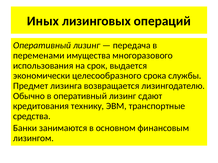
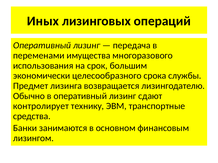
выдается: выдается -> большим (128, 66)
кредитования: кредитования -> контролирует (41, 106)
